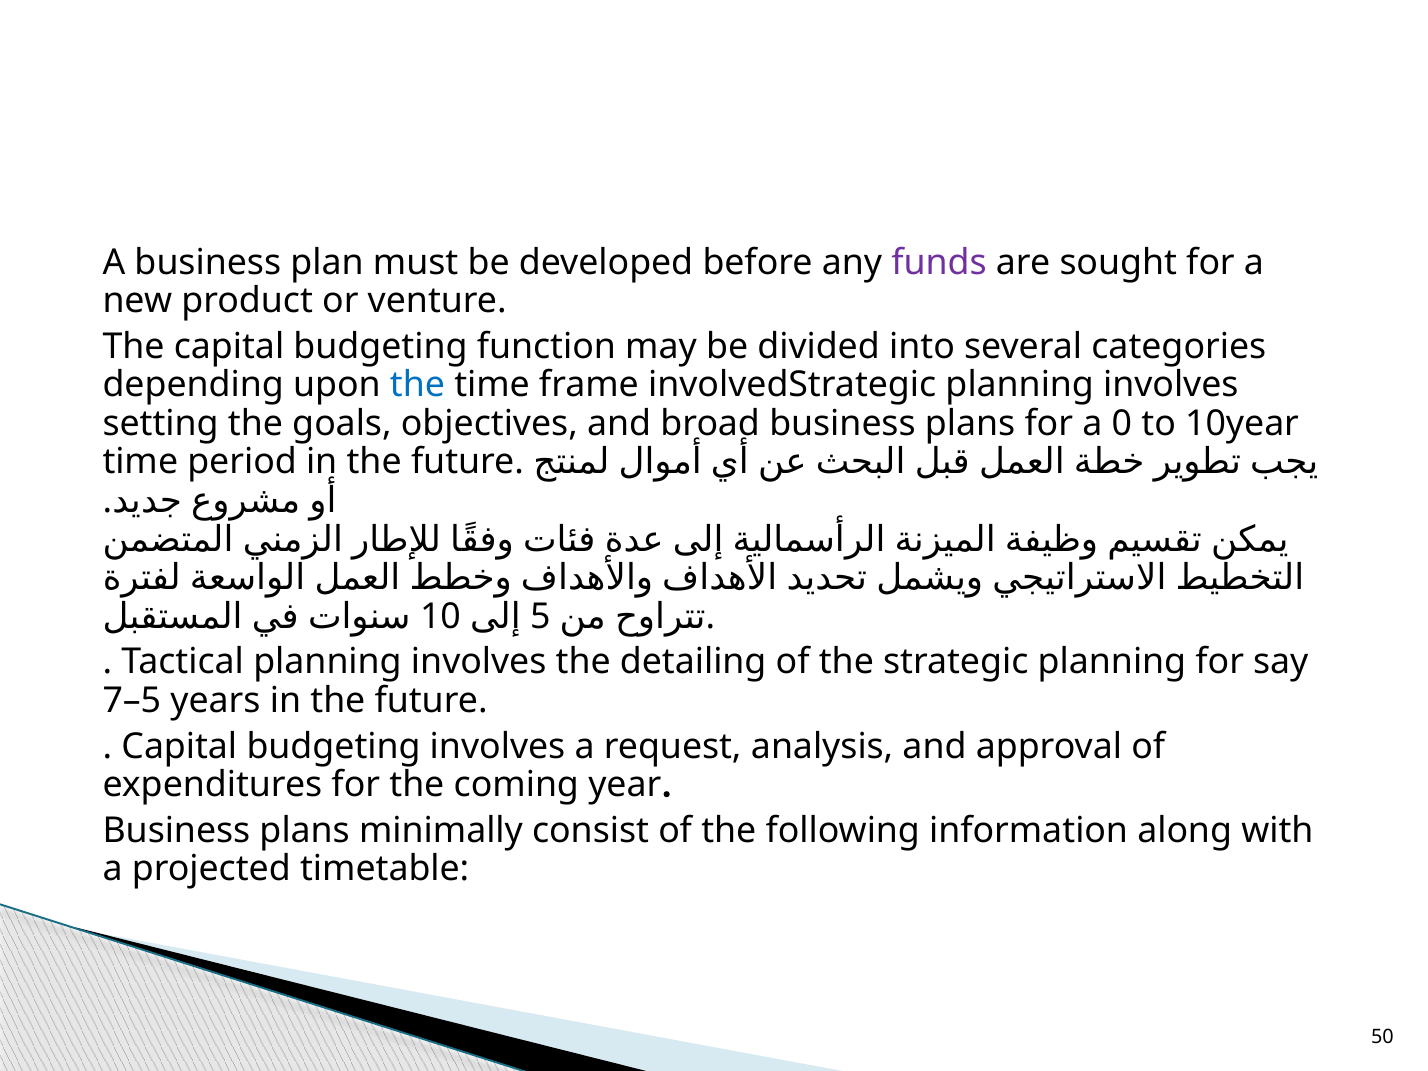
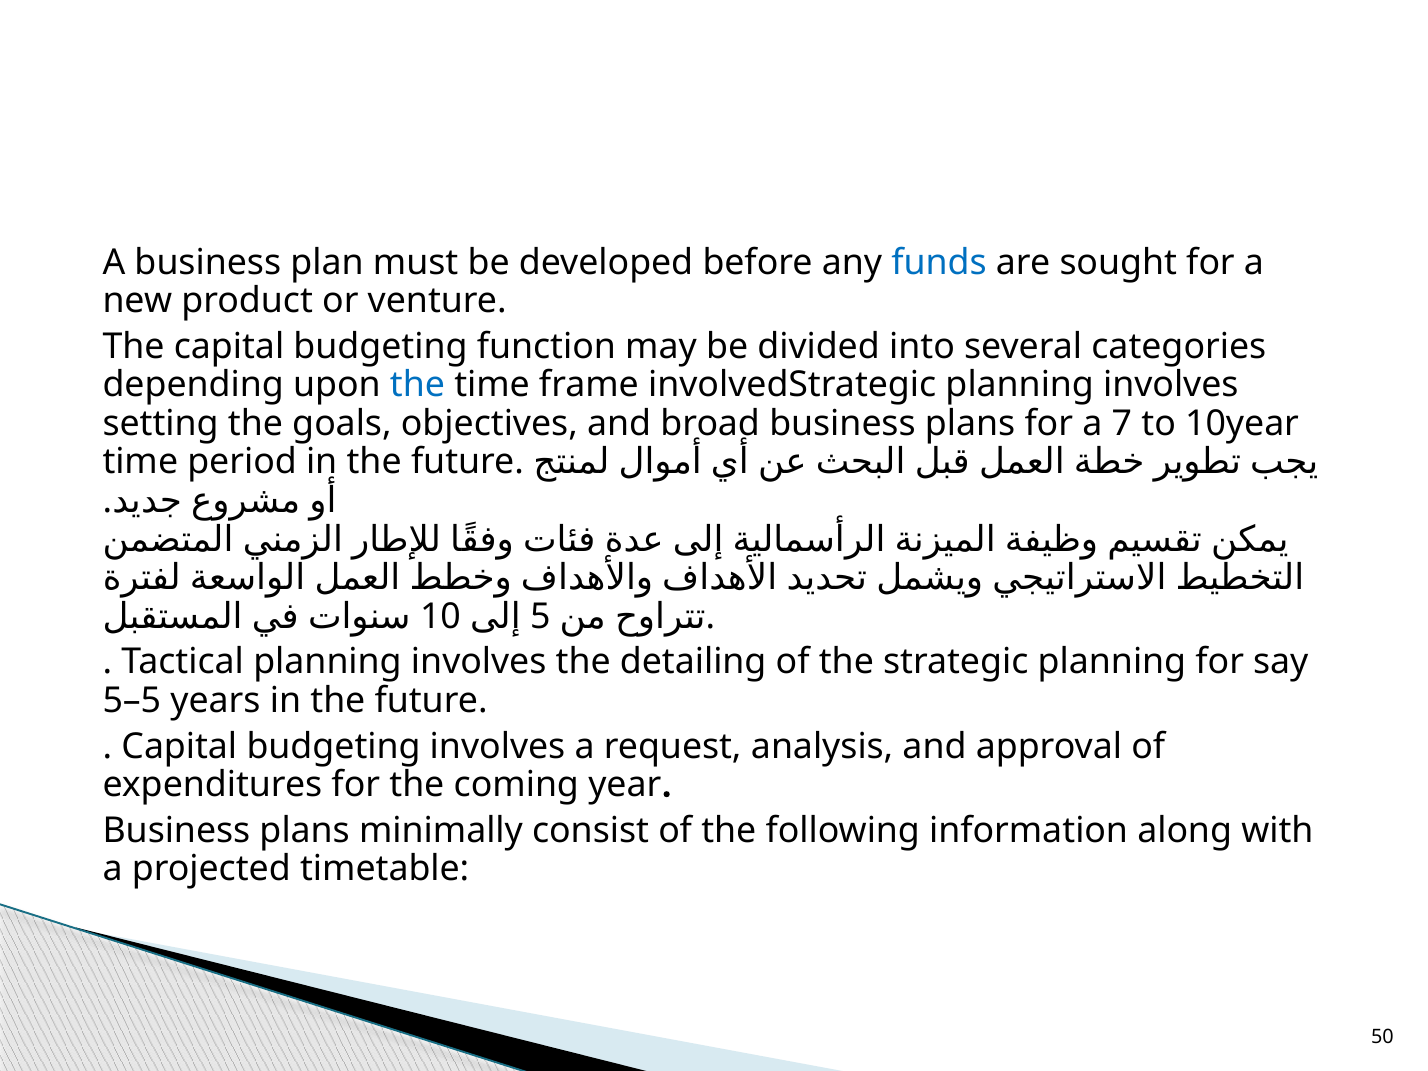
funds colour: purple -> blue (939, 262)
0: 0 -> 7 (1122, 424)
7–5: 7–5 -> 5–5 (132, 701)
